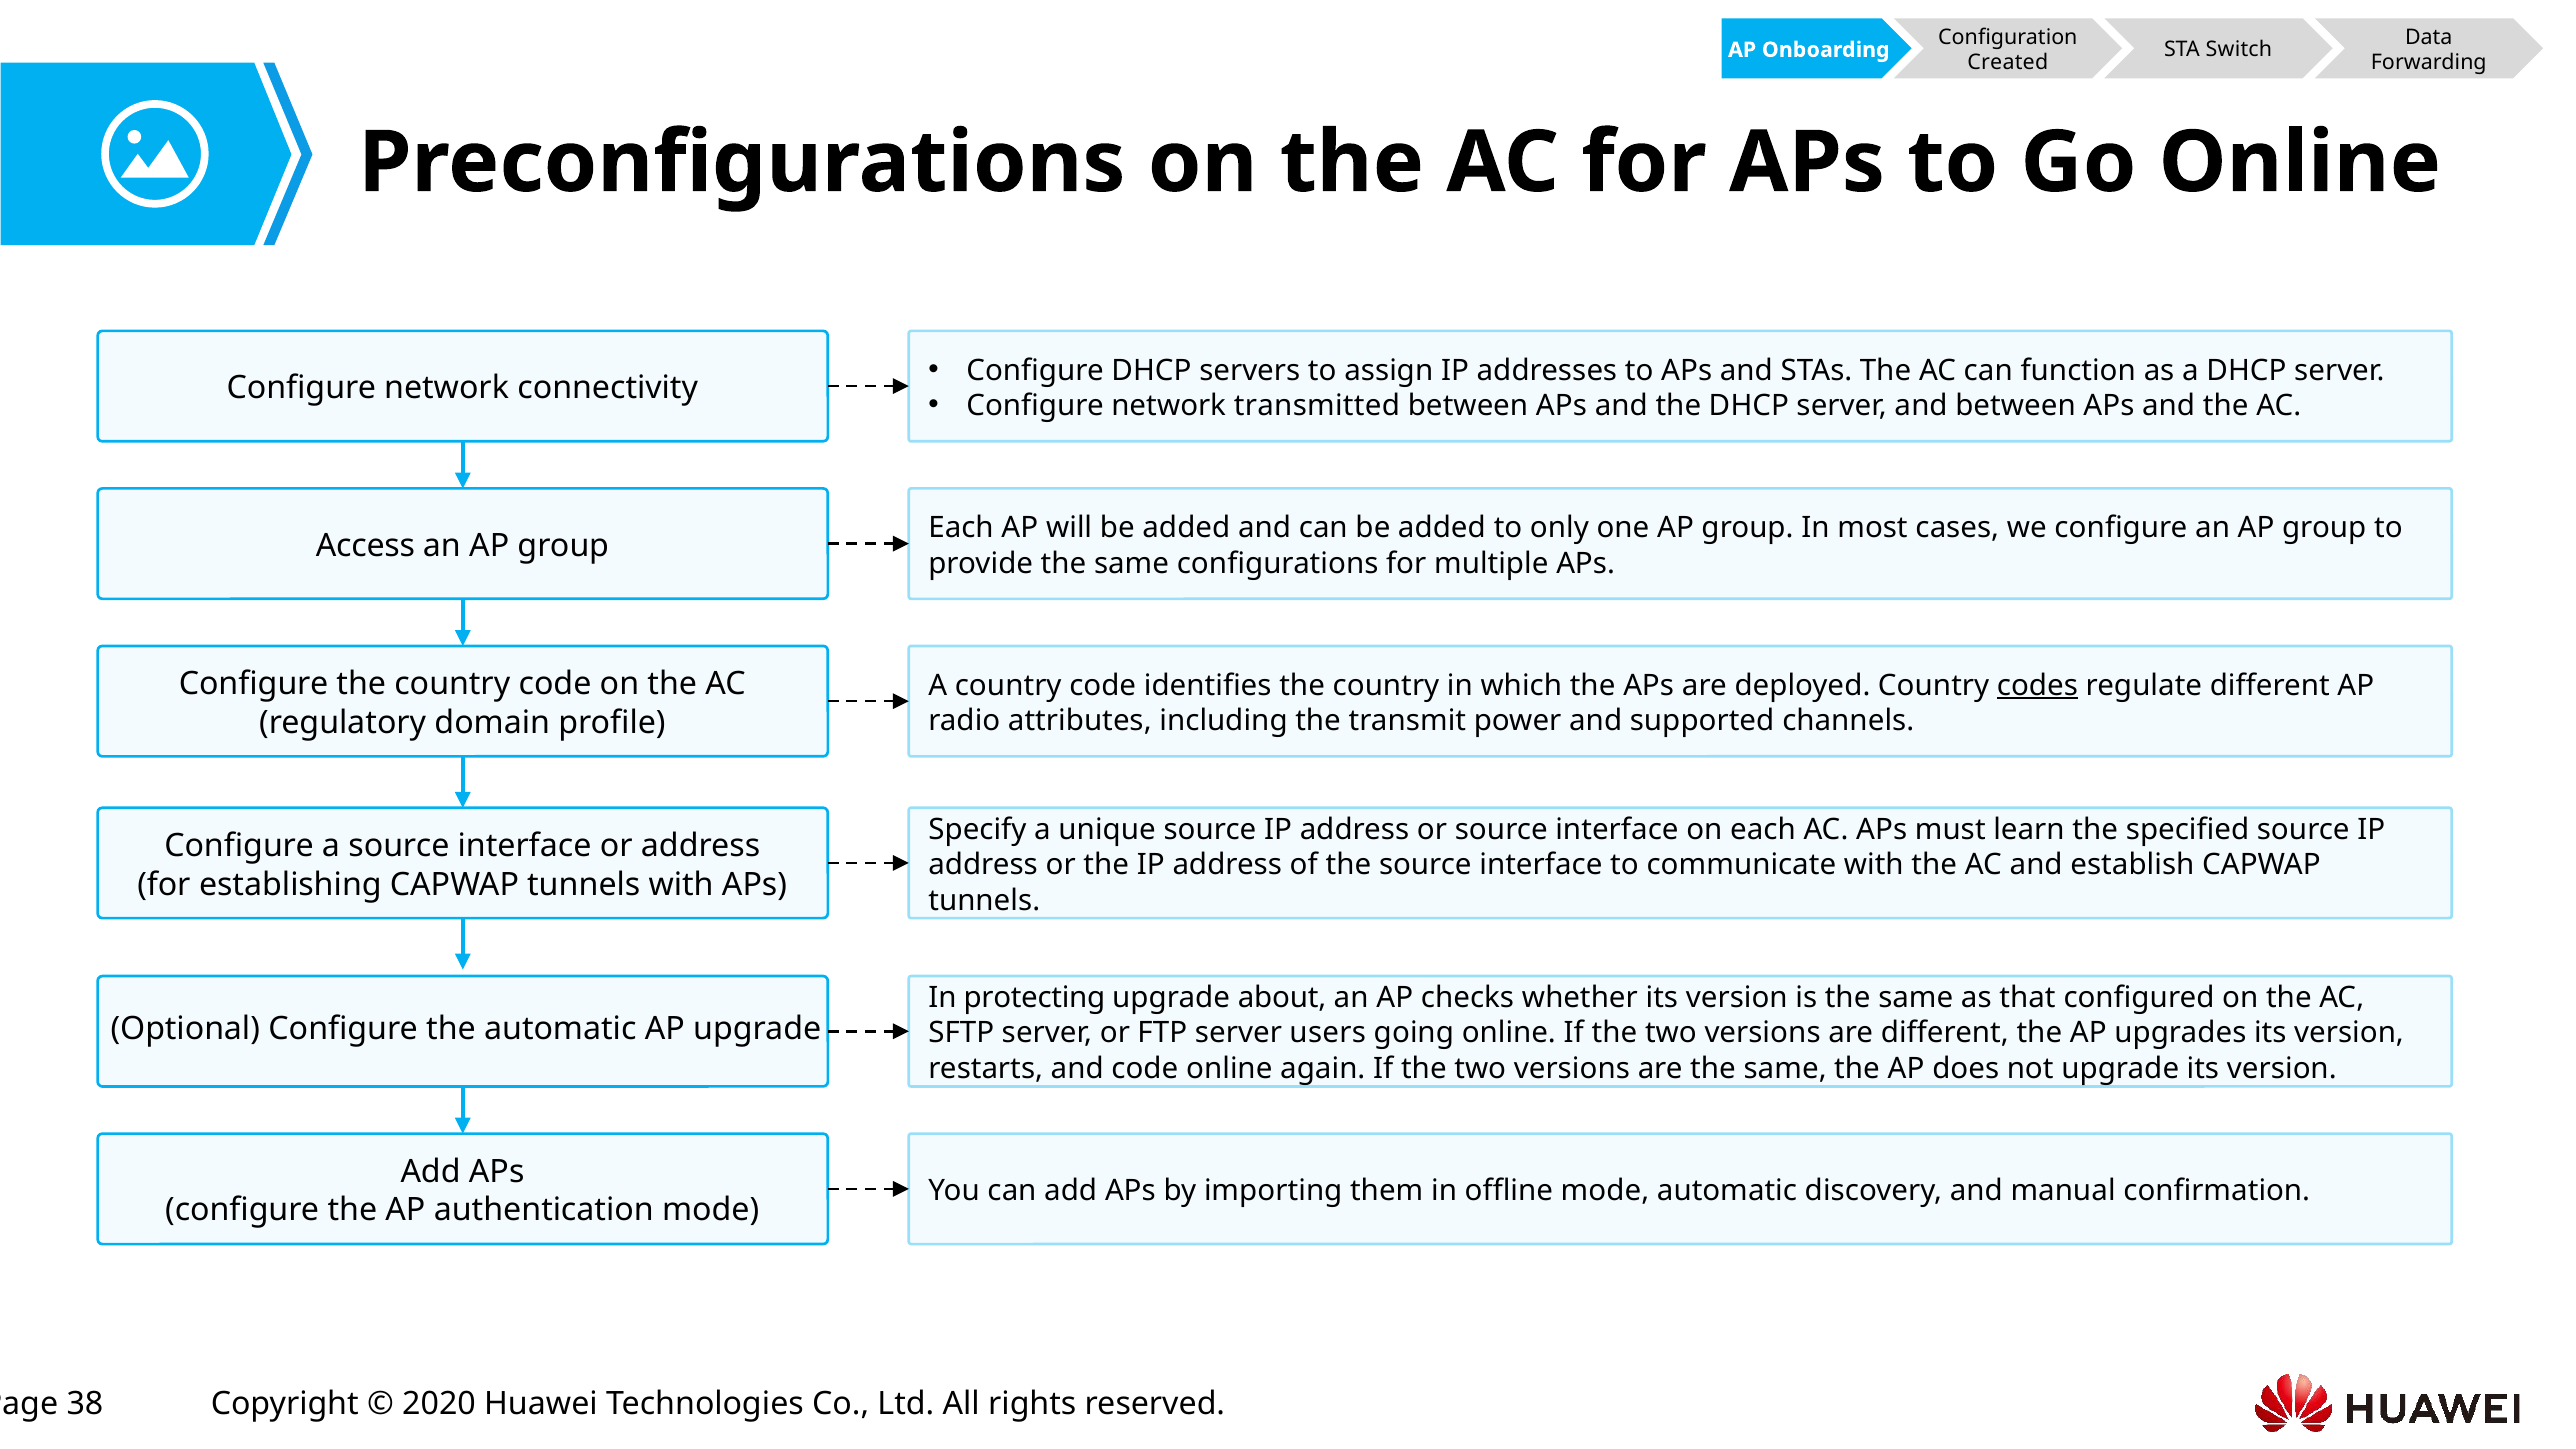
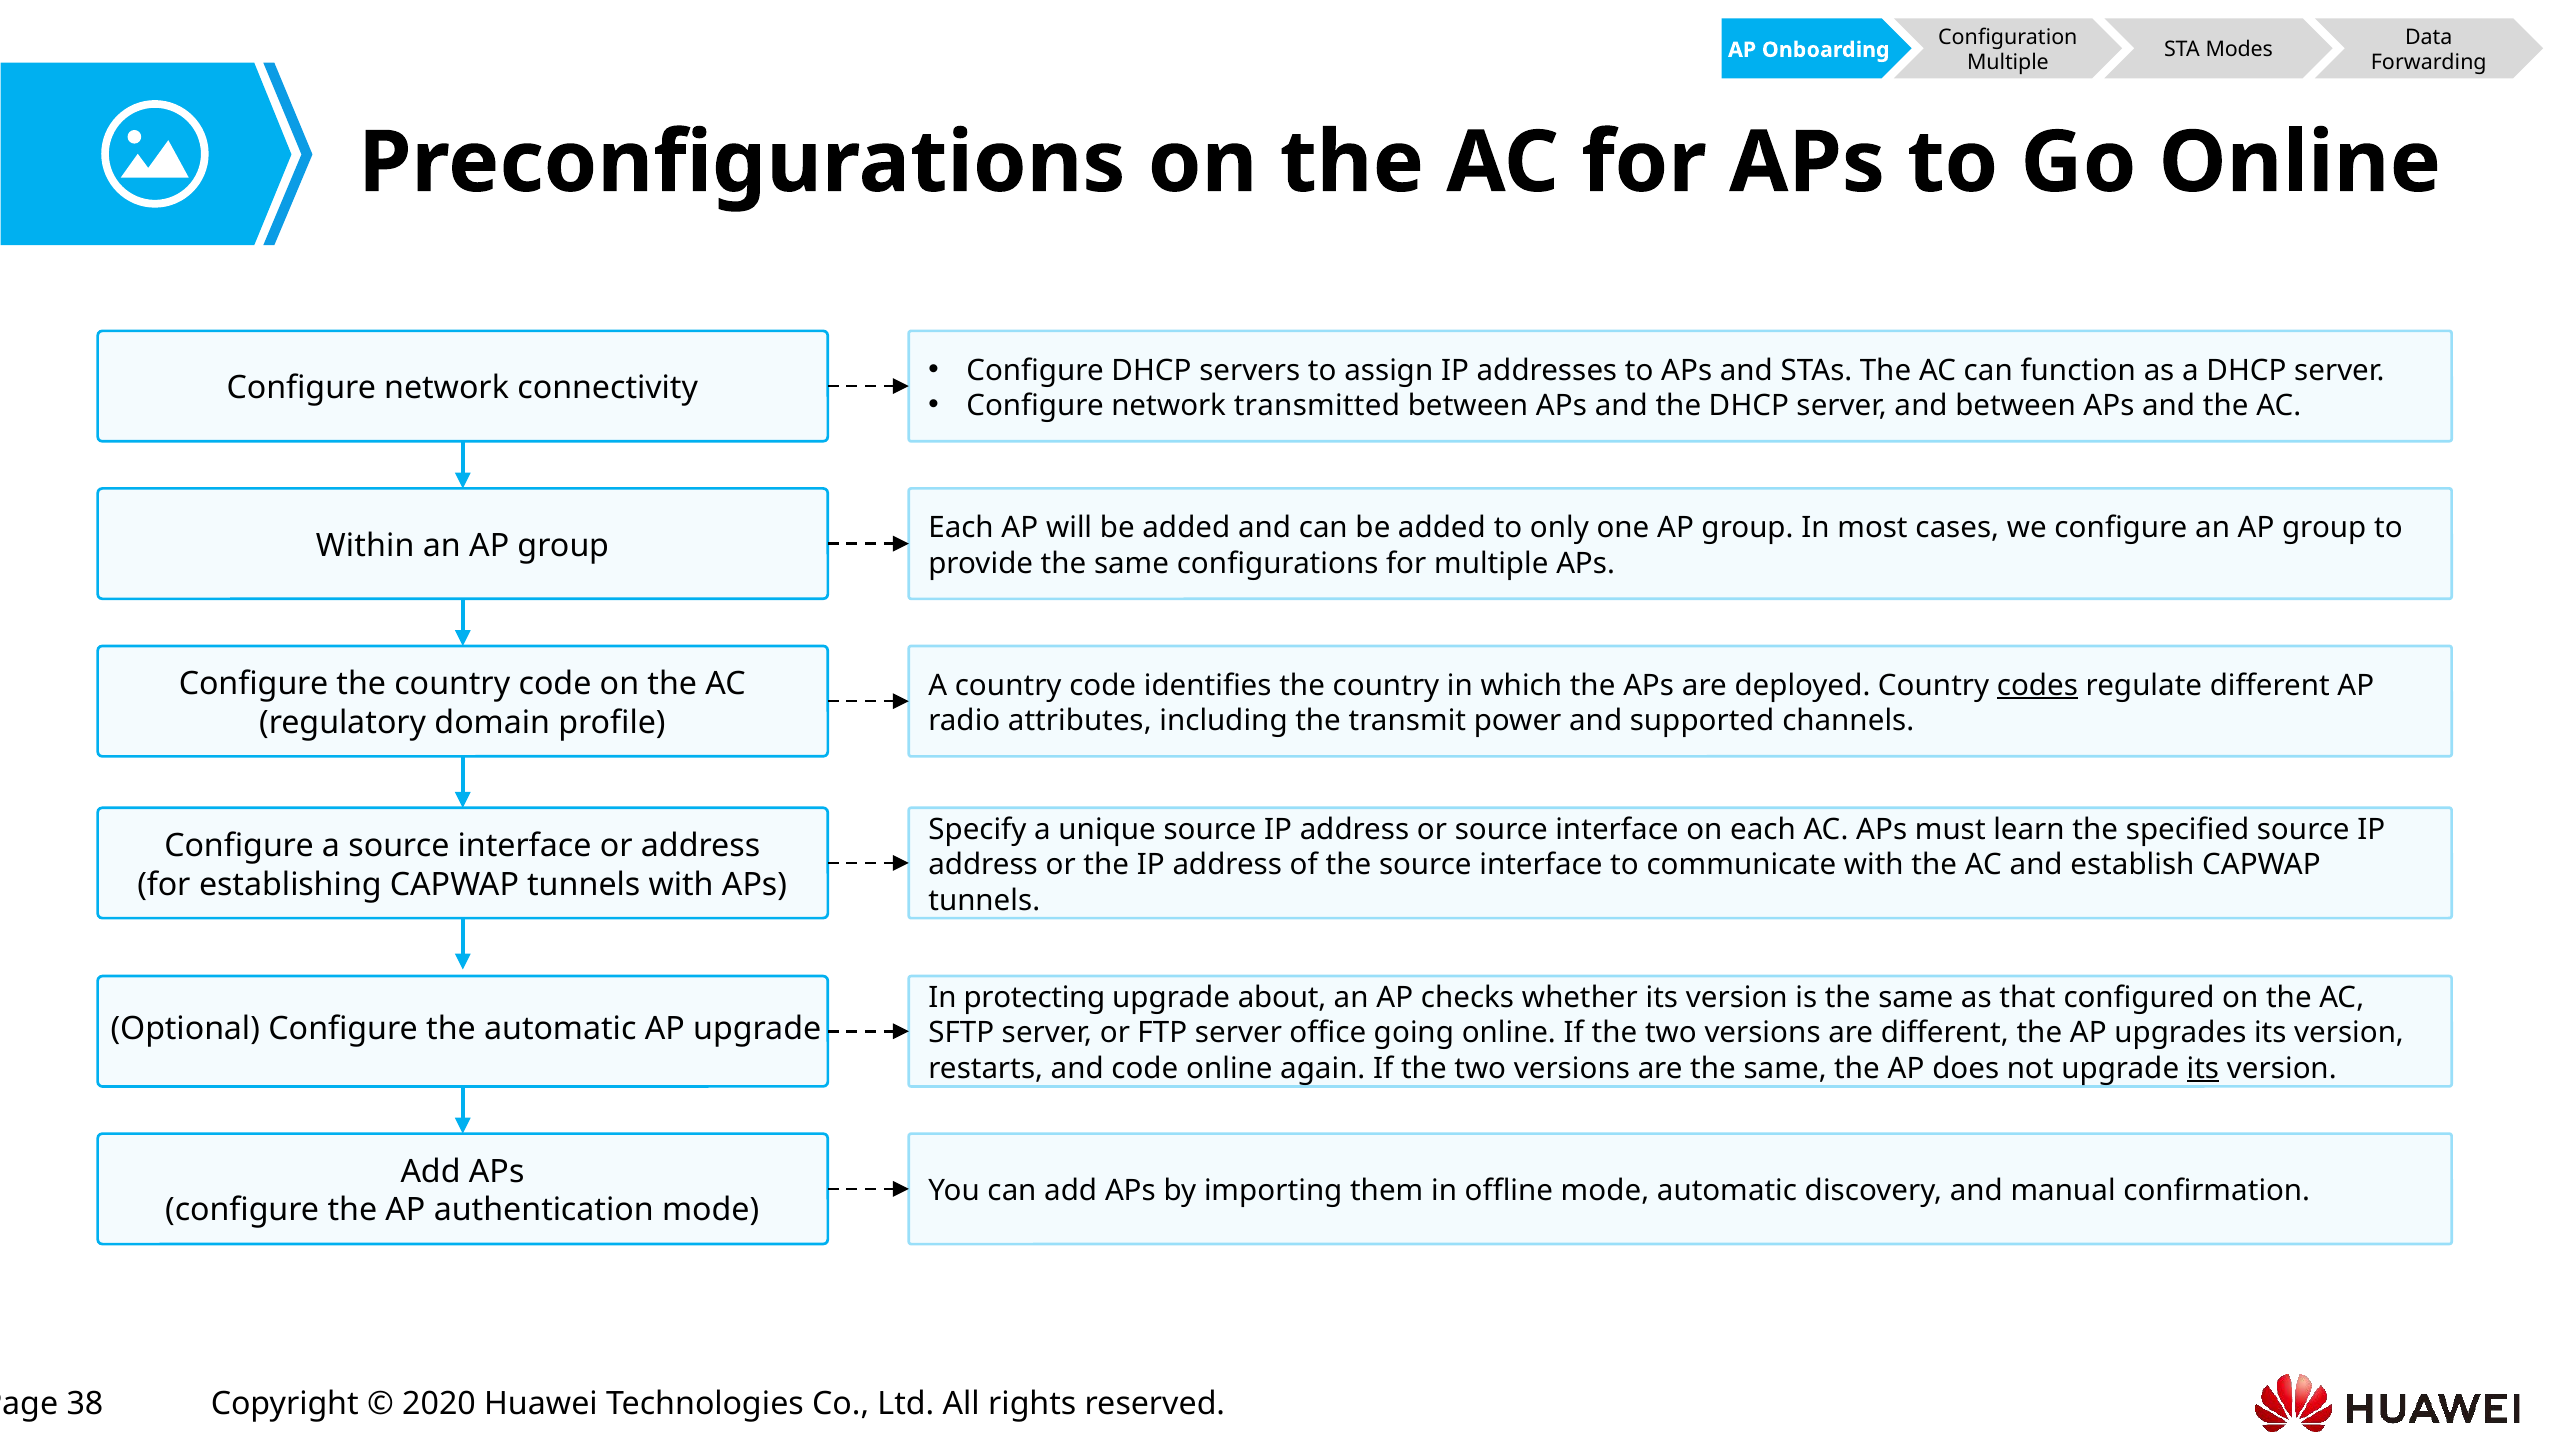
Switch: Switch -> Modes (2239, 50)
Created: Created -> Multiple (2008, 63)
Access: Access -> Within (365, 546)
users: users -> office (1328, 1033)
its underline: none -> present (2203, 1069)
